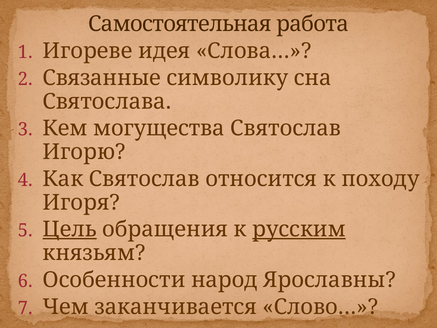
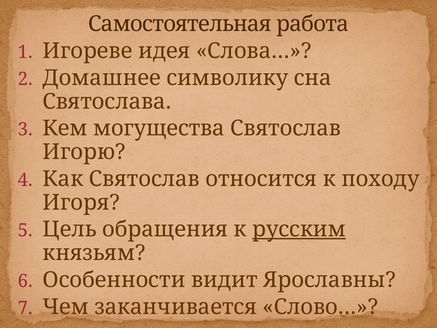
Связанные: Связанные -> Домашнее (102, 78)
Цель underline: present -> none (70, 229)
народ: народ -> видит (224, 280)
